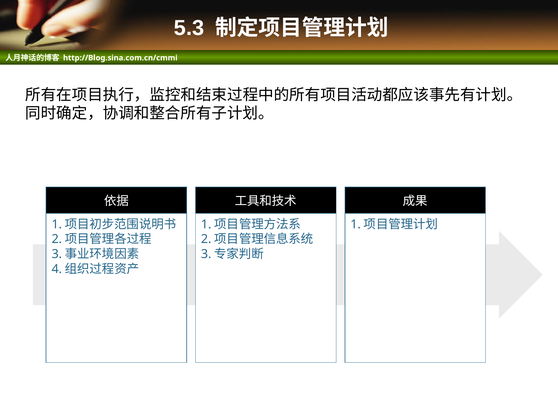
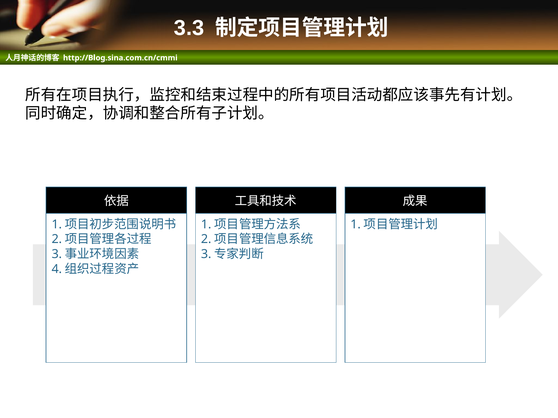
5.3: 5.3 -> 3.3 (189, 28)
